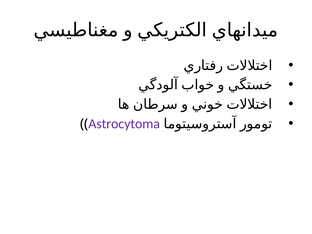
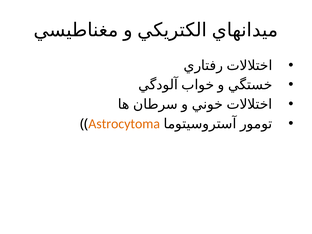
Astrocytoma colour: purple -> orange (124, 124)
